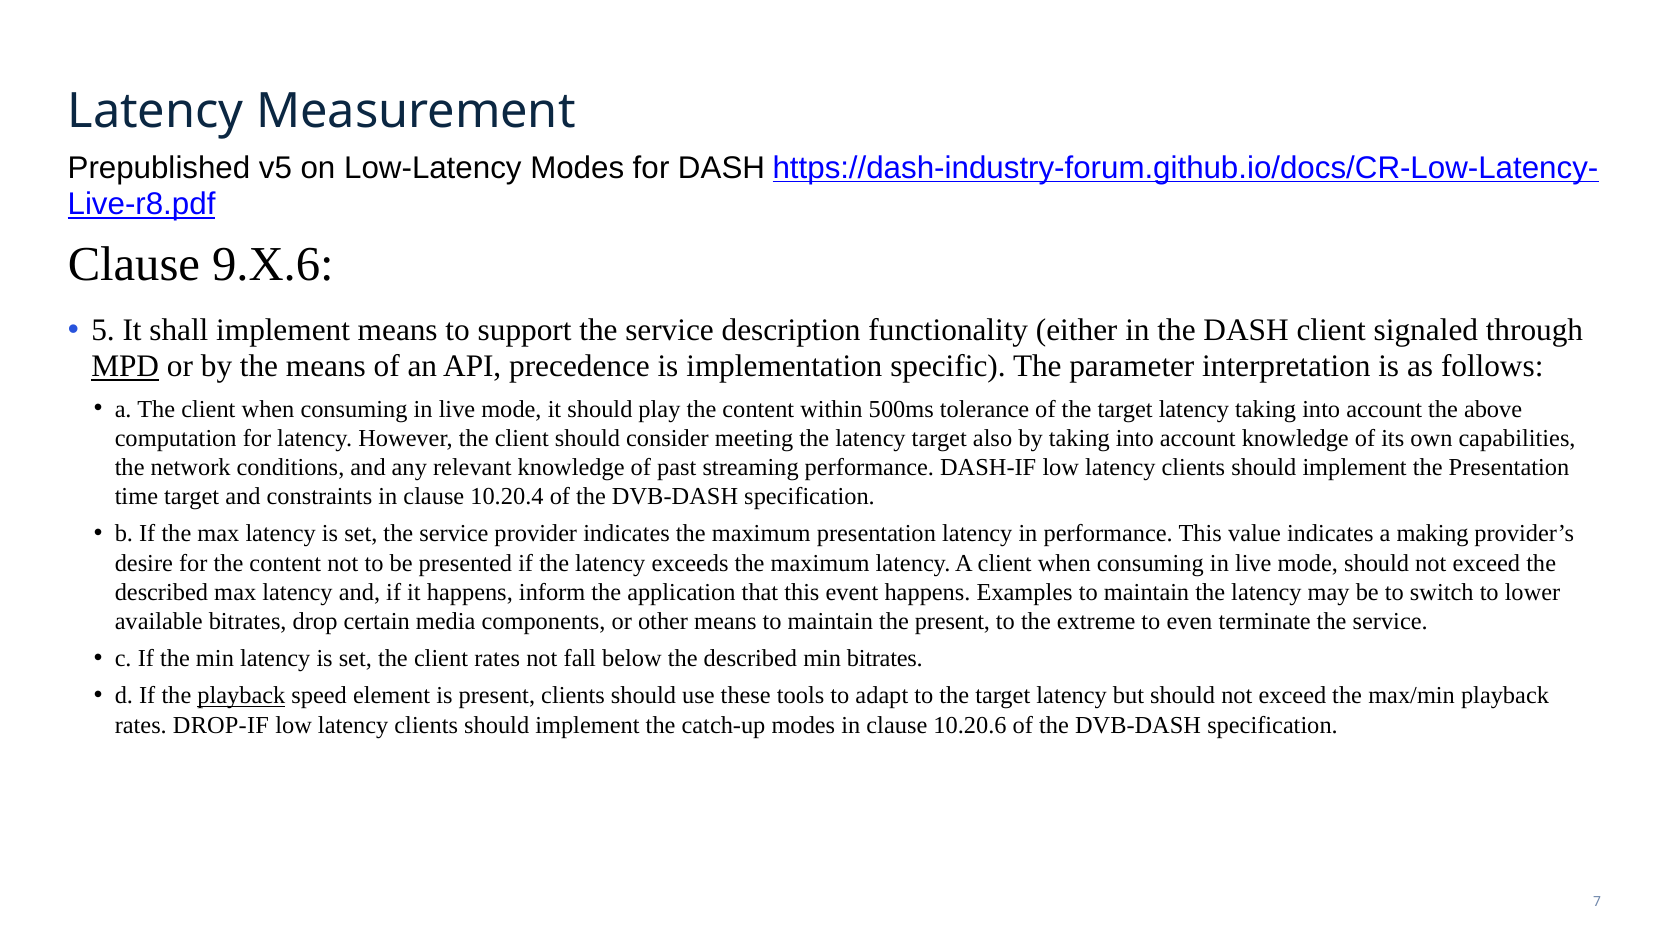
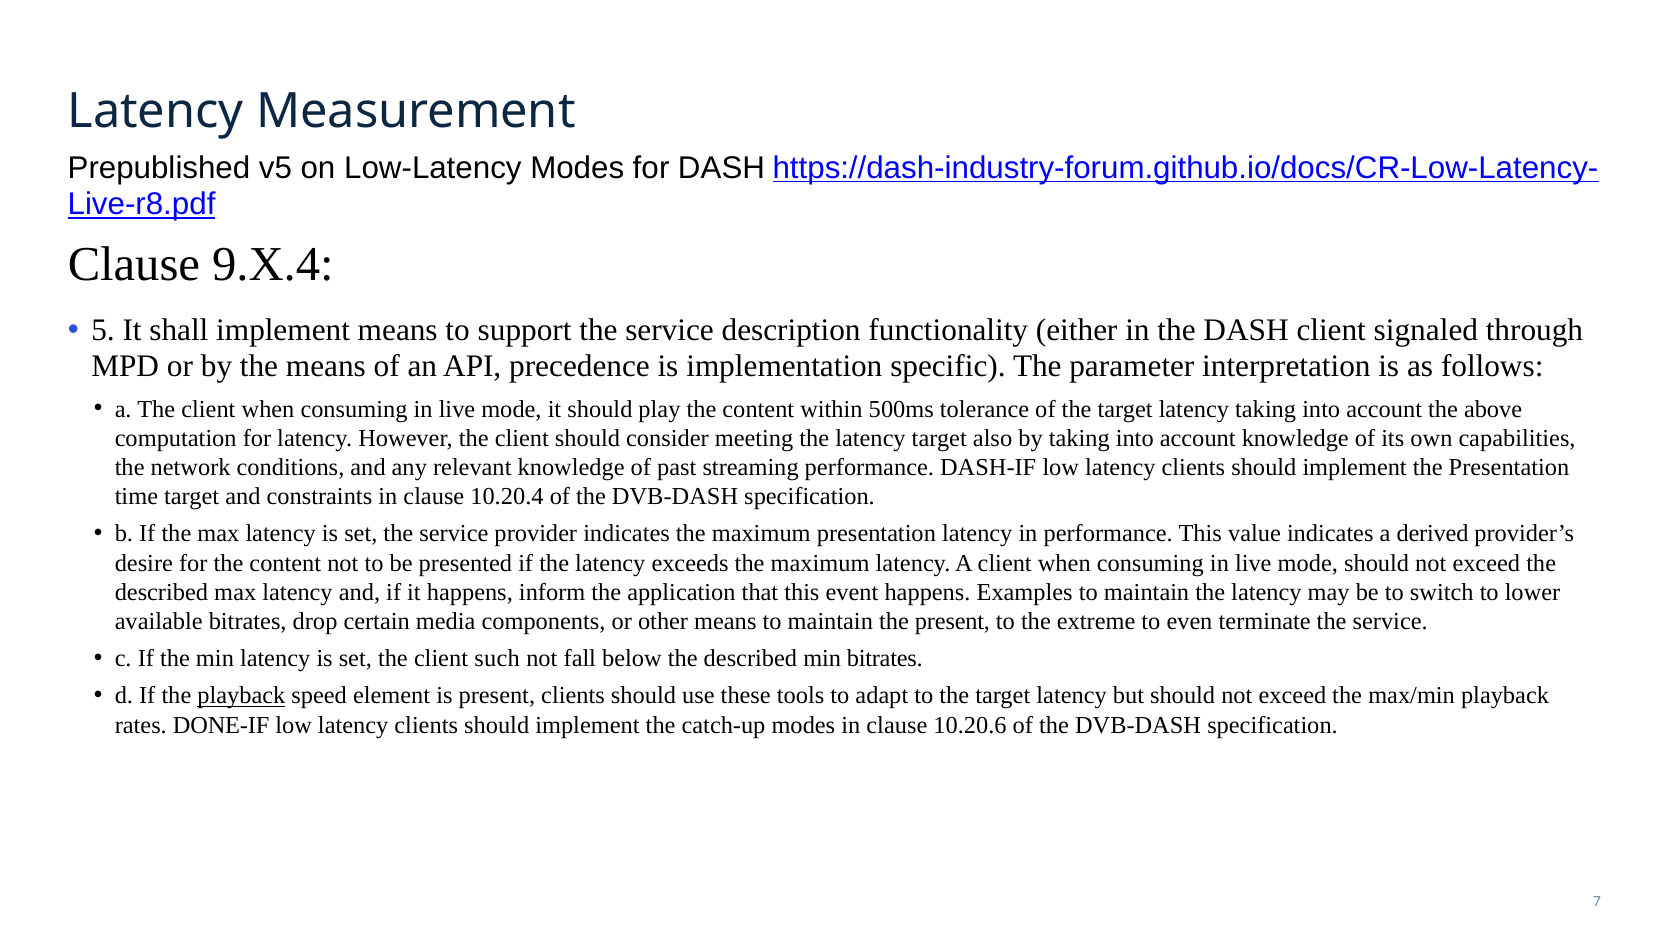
9.X.6: 9.X.6 -> 9.X.4 (273, 264)
MPD underline: present -> none (125, 366)
making: making -> derived (1433, 534)
client rates: rates -> such (497, 658)
DROP-IF: DROP-IF -> DONE-IF (221, 725)
